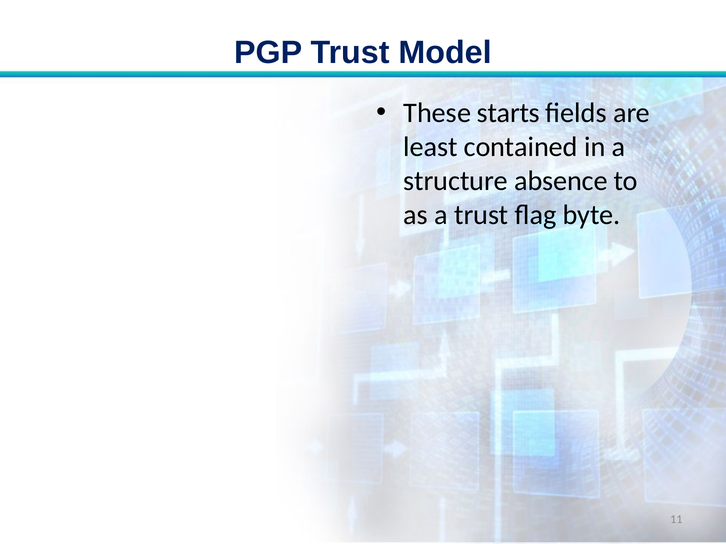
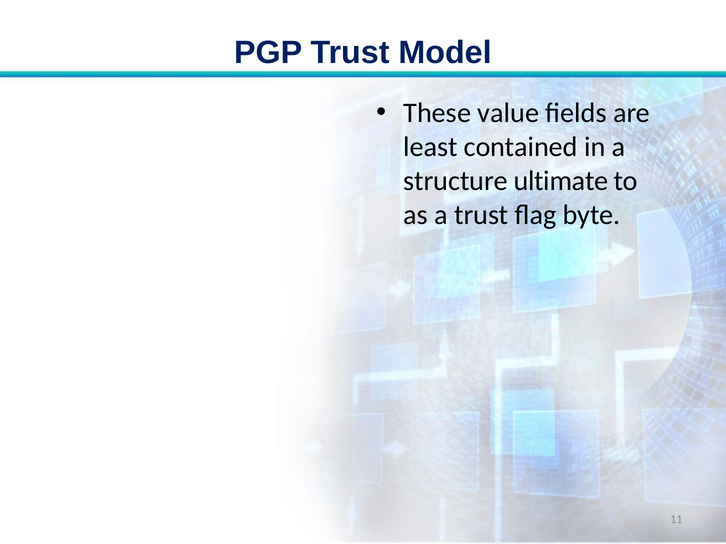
starts: starts -> value (508, 113)
absence: absence -> ultimate (561, 181)
